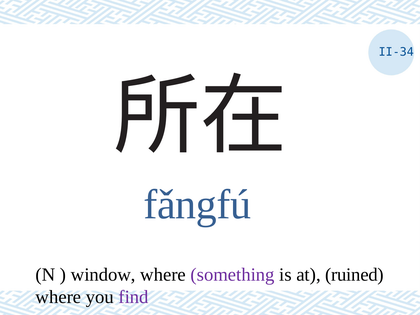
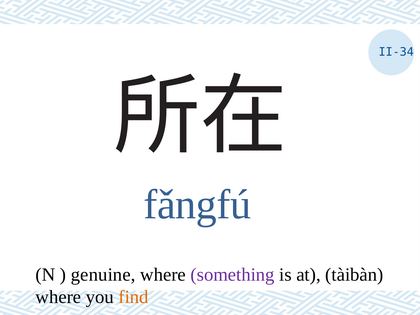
window: window -> genuine (103, 275)
ruined: ruined -> tàibàn (354, 275)
find colour: purple -> orange (134, 297)
